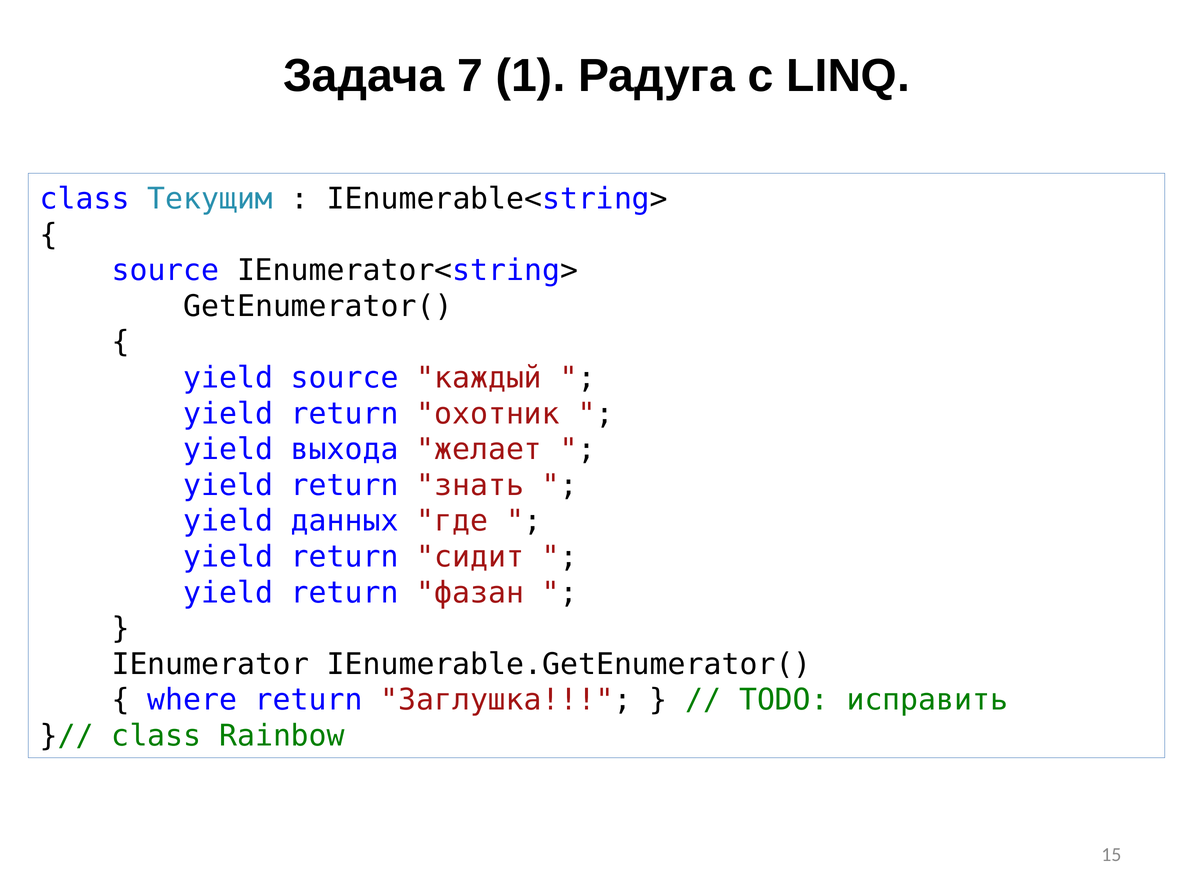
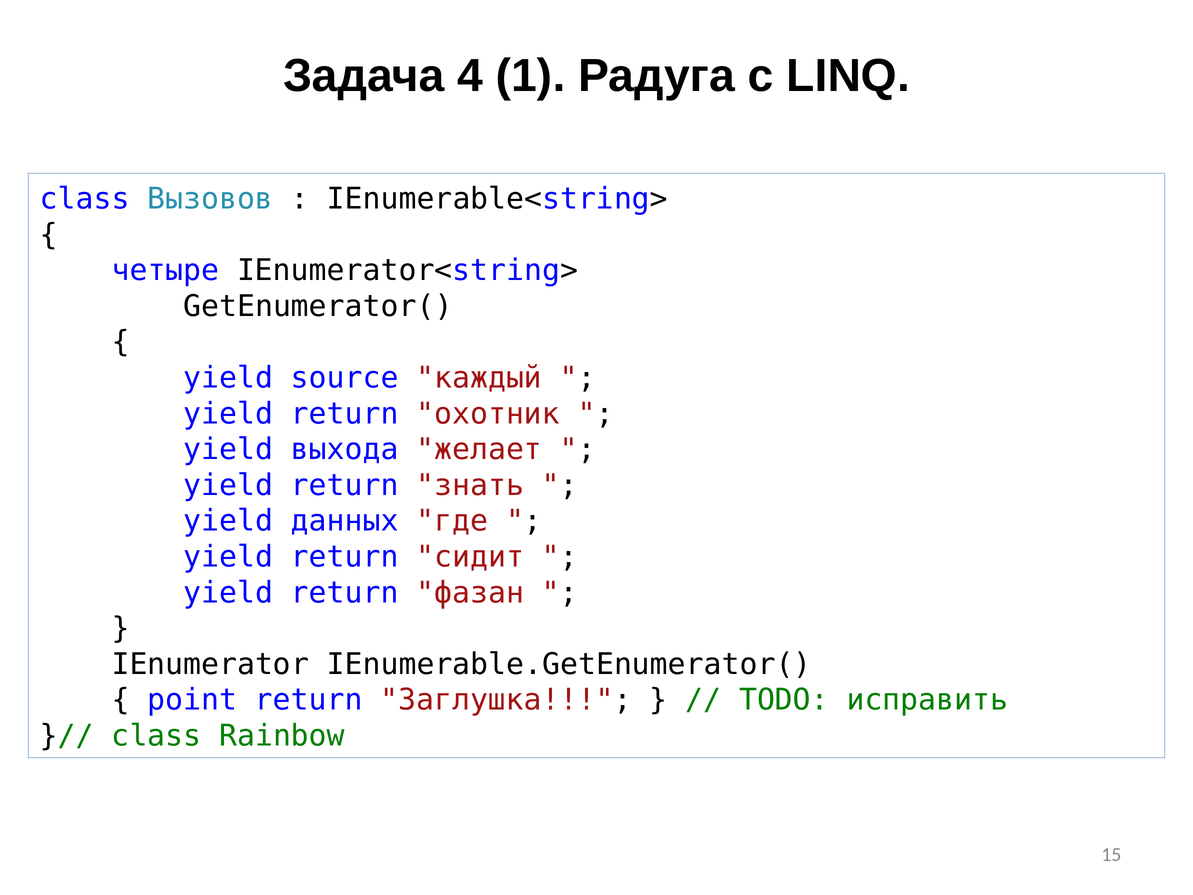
7: 7 -> 4 (470, 76)
Текущим: Текущим -> Вызовов (210, 199)
source: source -> четыре (165, 270)
where: where -> point (192, 700)
